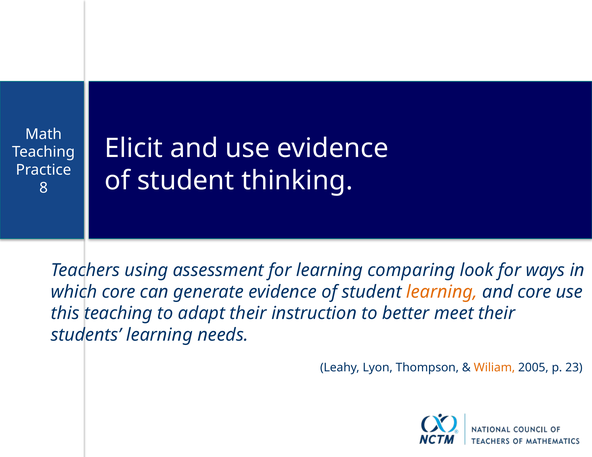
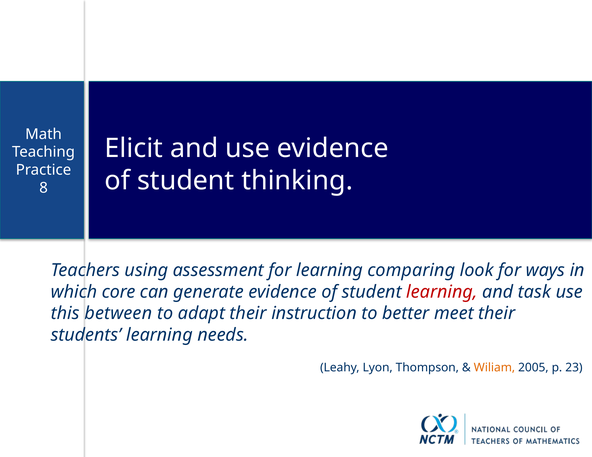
learning colour: orange -> red (442, 292)
and core: core -> task (534, 292)
this teaching: teaching -> between (118, 314)
